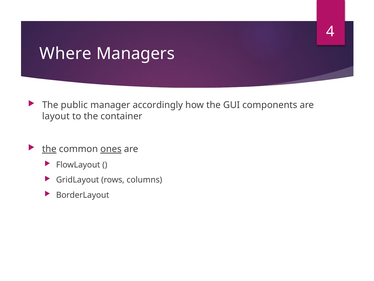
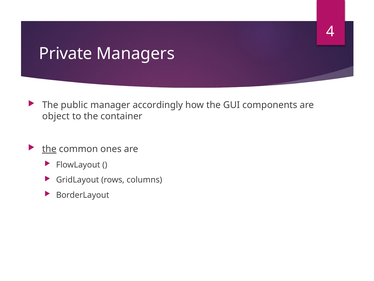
Where: Where -> Private (66, 54)
layout: layout -> object (56, 116)
ones underline: present -> none (111, 149)
